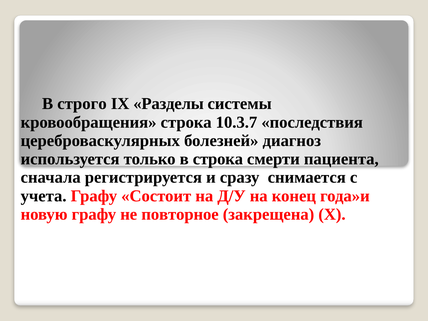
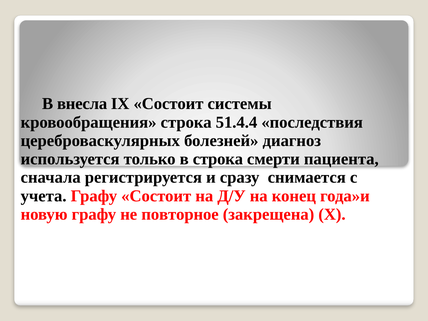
строго: строго -> внесла (82, 104)
IХ Разделы: Разделы -> Состоит (168, 104)
10.3.7: 10.3.7 -> 51.4.4 (236, 122)
